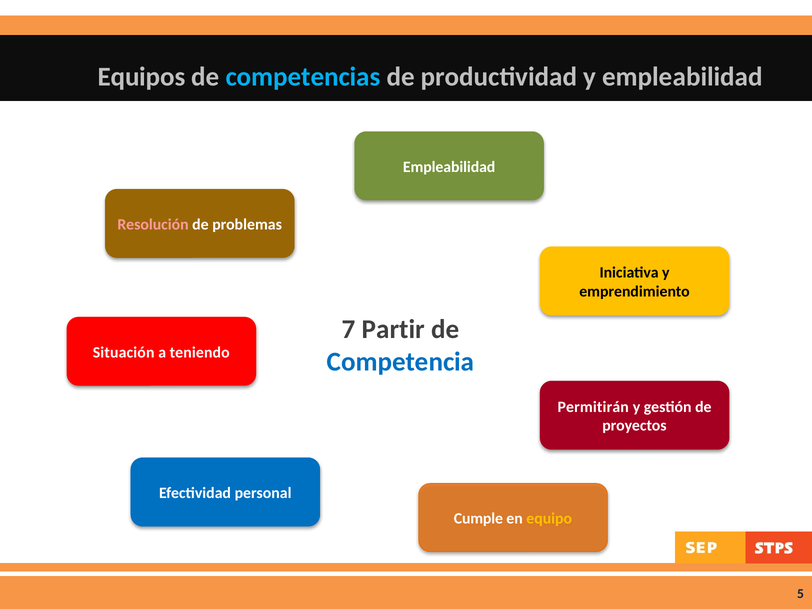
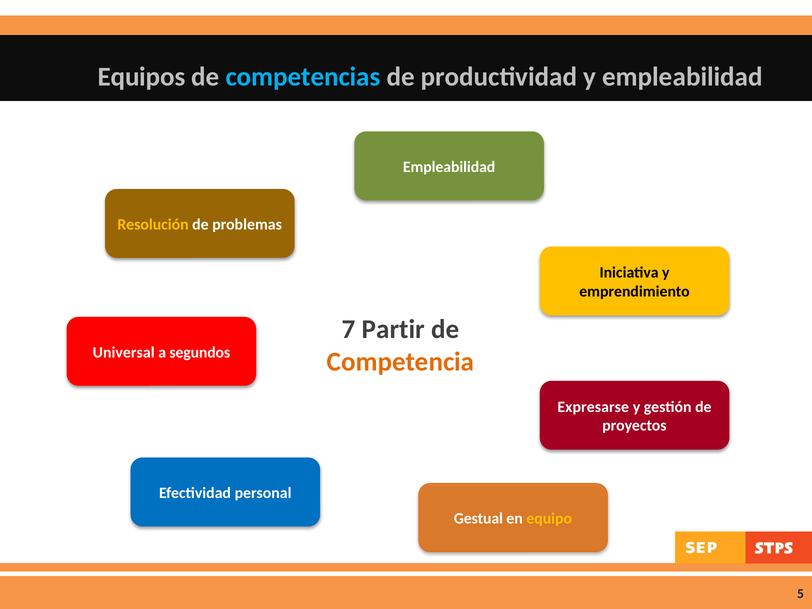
Resolución colour: pink -> yellow (153, 225)
Situación: Situación -> Universal (124, 352)
teniendo: teniendo -> segundos (200, 352)
Competencia colour: blue -> orange (401, 362)
Permitirán: Permitirán -> Expresarse (593, 407)
Cumple: Cumple -> Gestual (478, 519)
